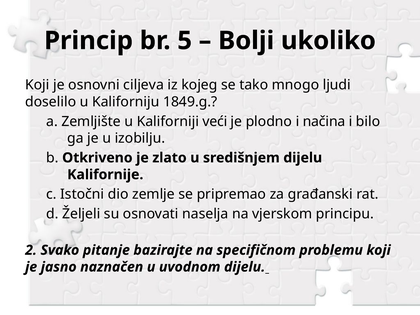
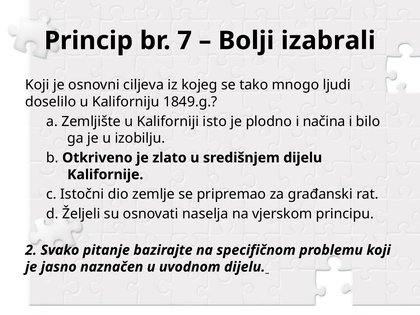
5: 5 -> 7 (185, 41)
ukoliko: ukoliko -> izabrali (328, 41)
veći: veći -> isto (215, 121)
